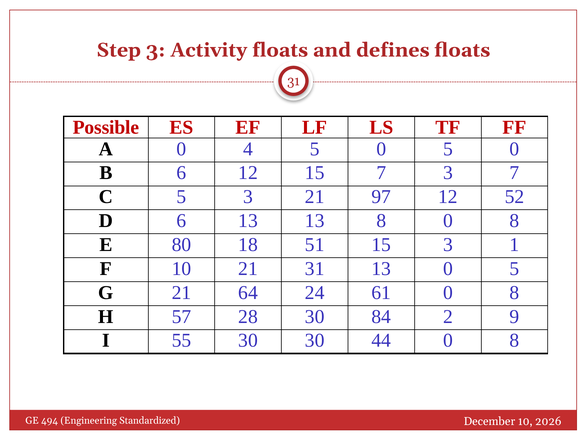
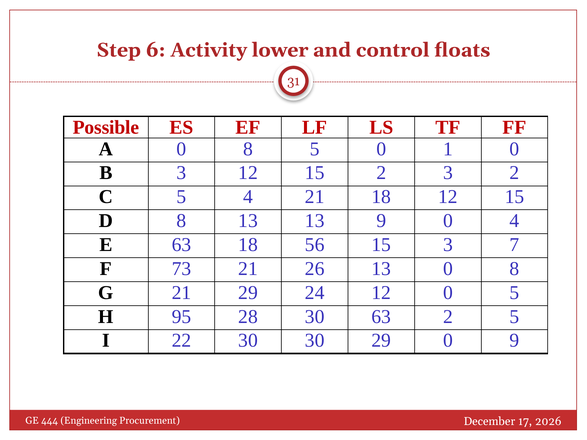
Step 3: 3 -> 6 (156, 50)
Activity floats: floats -> lower (280, 50)
defines: defines -> control (393, 50)
A 0 4: 4 -> 8 (248, 149)
5 0 5: 5 -> 1 (448, 149)
B 6: 6 -> 3 (182, 173)
15 7: 7 -> 2 (381, 173)
3 7: 7 -> 2 (515, 173)
5 3: 3 -> 4 (248, 197)
21 97: 97 -> 18 (381, 197)
52: 52 -> 15 (515, 197)
D 6: 6 -> 8 (182, 221)
13 8: 8 -> 9 (381, 221)
8: 8 -> 4 (515, 221)
E 80: 80 -> 63 (181, 245)
51: 51 -> 56 (315, 245)
1: 1 -> 7 (515, 245)
F 10: 10 -> 73 (181, 269)
21 31: 31 -> 26 (315, 269)
13 0 5: 5 -> 8 (515, 269)
21 64: 64 -> 29 (248, 293)
24 61: 61 -> 12 (381, 293)
8: 8 -> 5 (515, 293)
57: 57 -> 95 (181, 317)
30 84: 84 -> 63 (381, 317)
2 9: 9 -> 5 (515, 317)
55: 55 -> 22 (181, 341)
30 44: 44 -> 29 (381, 341)
8: 8 -> 9 (515, 341)
494: 494 -> 444 (50, 421)
Standardized: Standardized -> Procurement (150, 421)
10: 10 -> 17 (525, 422)
